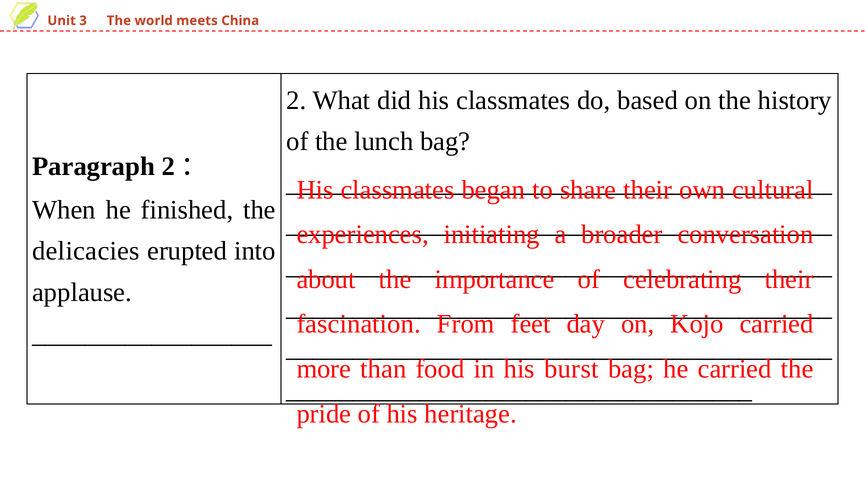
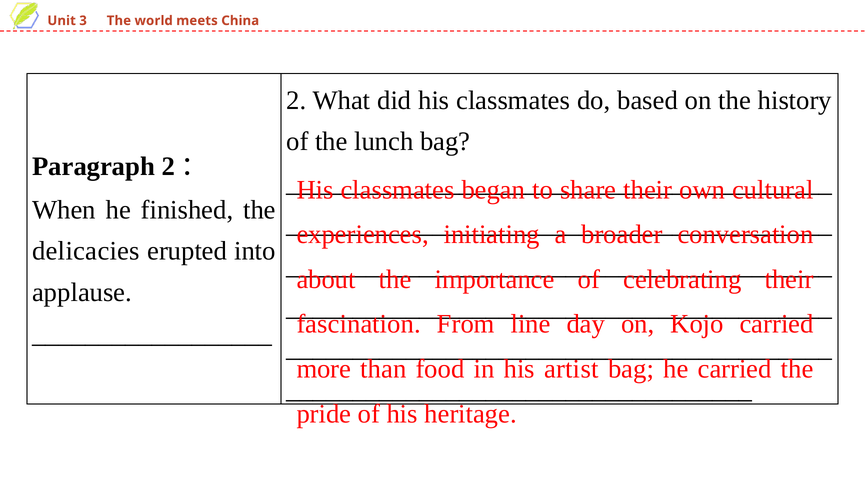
feet: feet -> line (531, 325)
burst: burst -> artist (571, 369)
